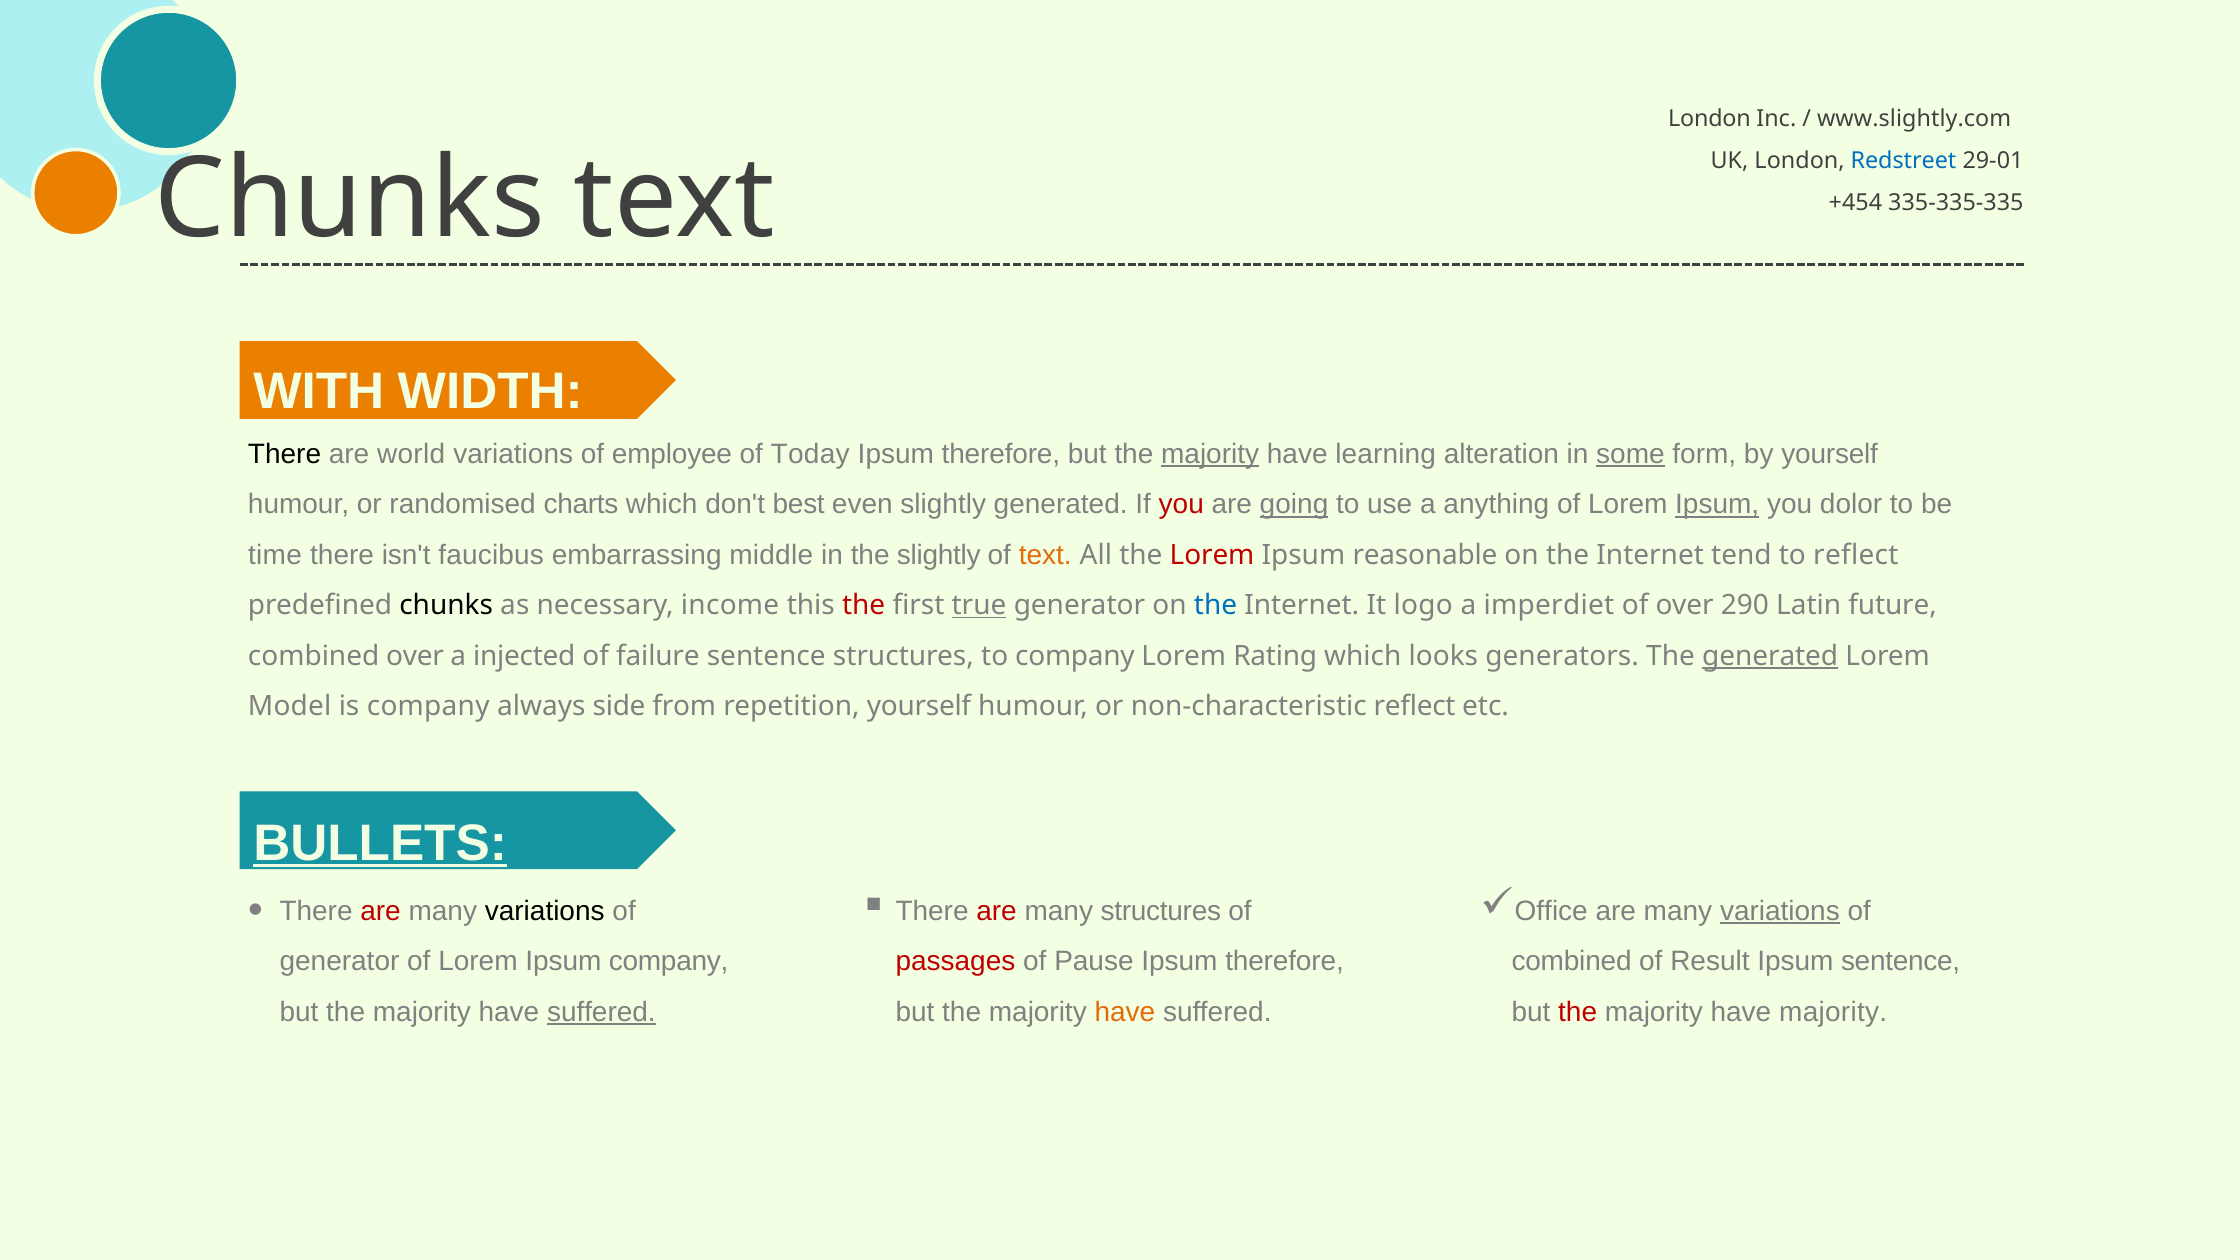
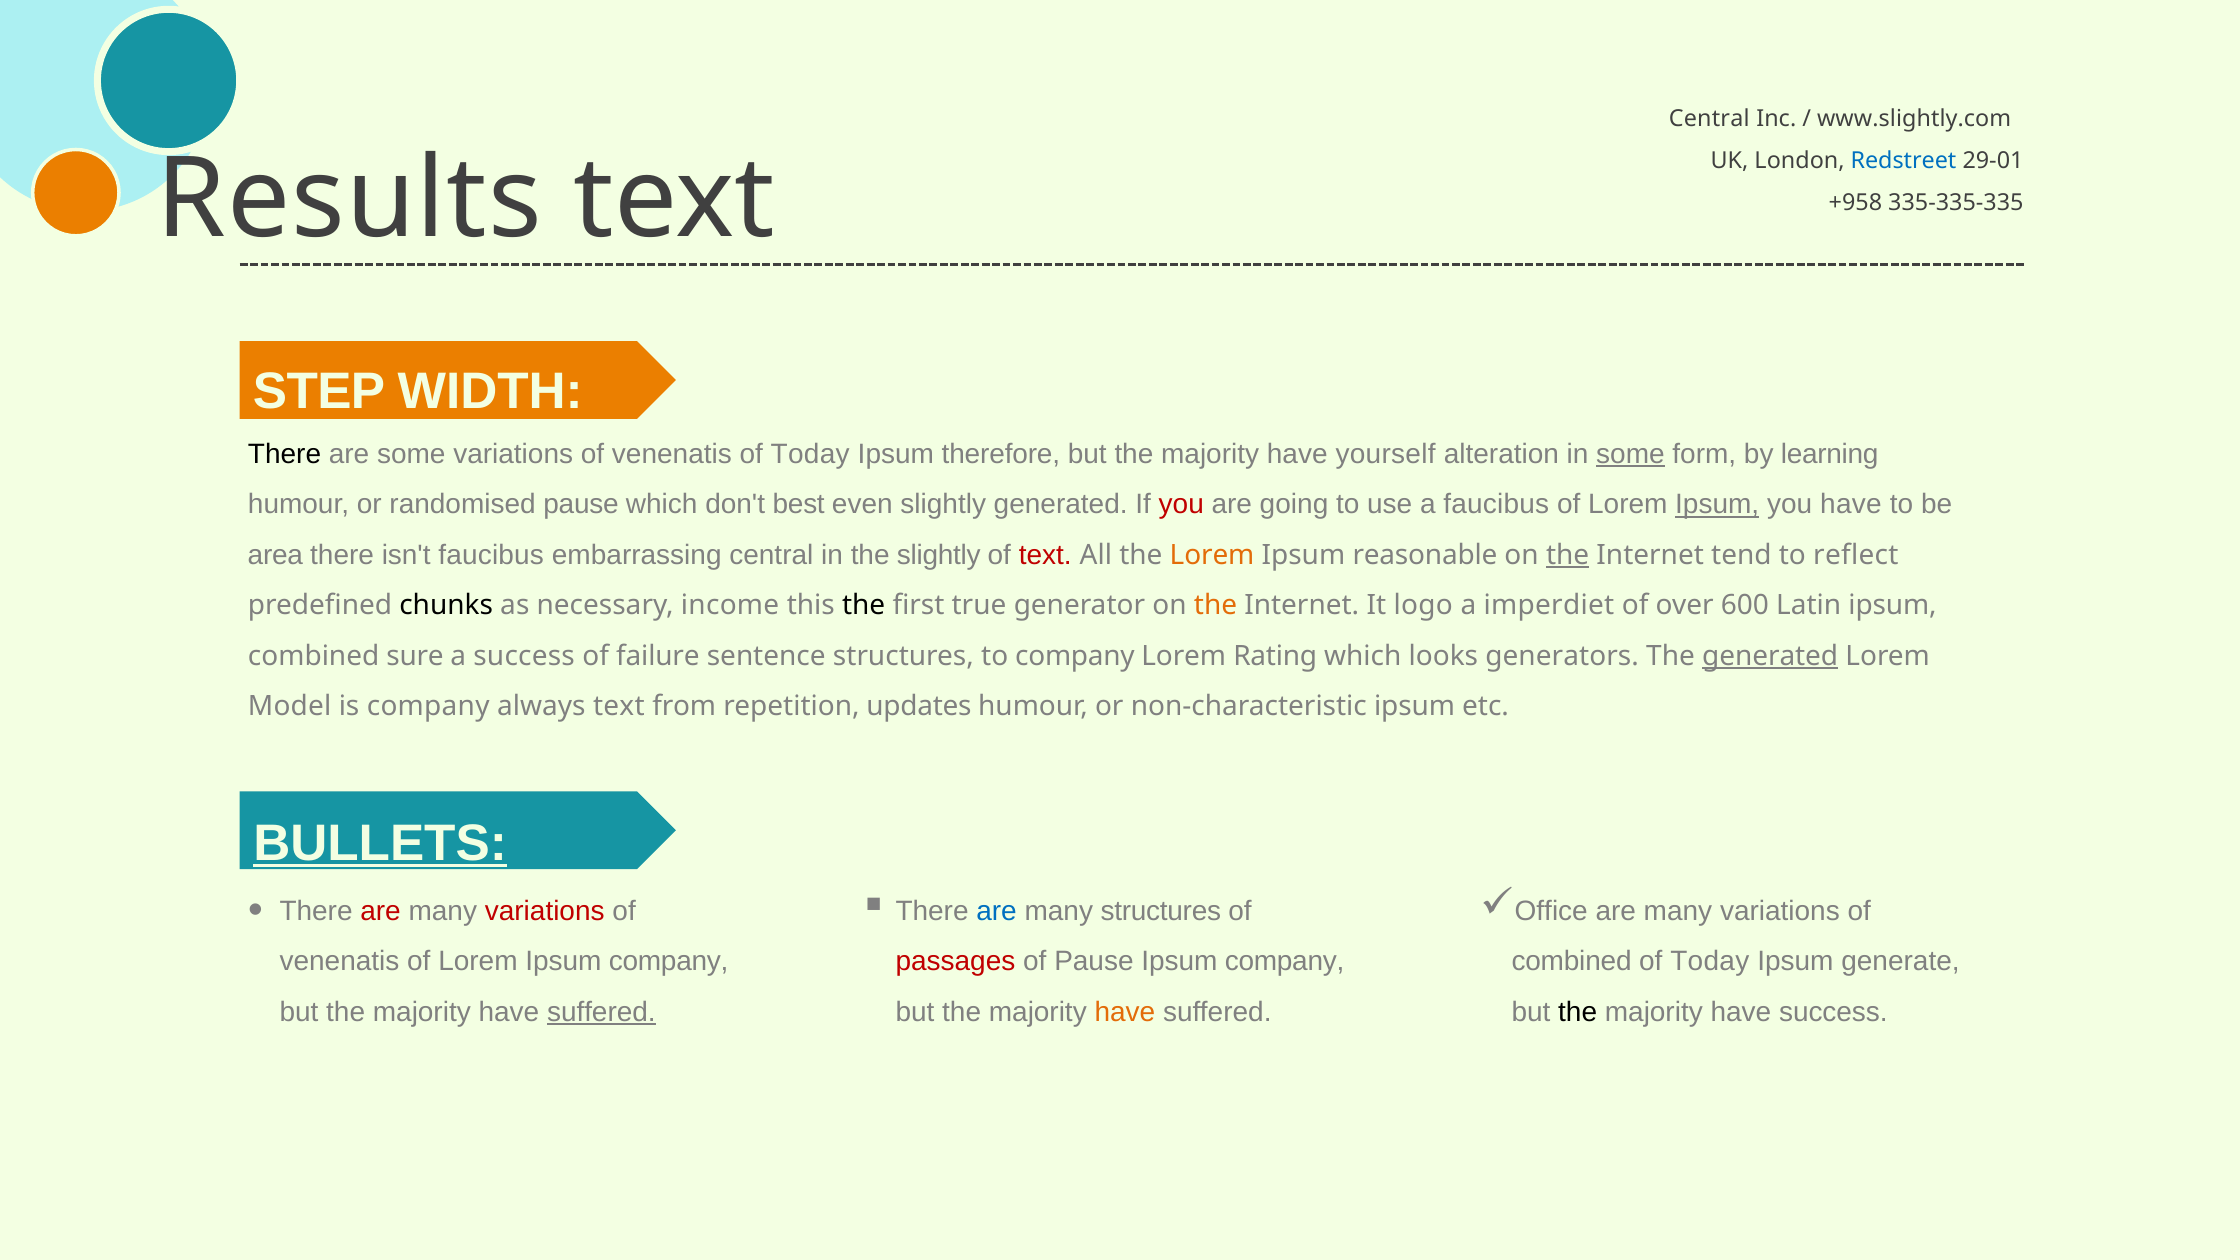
London: London -> Central (1709, 118)
Chunks: Chunks -> Results (349, 200)
+454: +454 -> +958 (1855, 202)
WITH: WITH -> STEP (319, 391)
are world: world -> some (411, 454)
employee: employee -> venenatis (672, 454)
majority underline: present -> none (1210, 454)
learning: learning -> yourself (1386, 454)
by yourself: yourself -> learning (1830, 454)
randomised charts: charts -> pause (581, 505)
going underline: present -> none (1294, 505)
a anything: anything -> faucibus (1496, 505)
you dolor: dolor -> have (1851, 505)
time: time -> area (275, 555)
embarrassing middle: middle -> central (771, 555)
text colour: orange -> red (1045, 555)
Lorem colour: red -> orange (1212, 555)
the underline: none -> present (1568, 555)
the colour: red -> black (864, 605)
true underline: present -> none (979, 605)
the colour: blue -> orange (1216, 605)
290: 290 -> 600 (1745, 605)
Latin future: future -> ipsum (1893, 605)
combined over: over -> sure (415, 656)
a injected: injected -> success (524, 656)
always side: side -> text (619, 706)
repetition yourself: yourself -> updates (919, 706)
non-characteristic reflect: reflect -> ipsum (1415, 706)
are colour: red -> blue (997, 911)
variations underline: present -> none (1780, 911)
variations colour: black -> red (545, 911)
generator: generator -> venenatis (339, 961)
therefore: therefore -> company (1285, 961)
Result: Result -> Today (1710, 961)
Ipsum sentence: sentence -> generate (1900, 961)
the colour: red -> black (1578, 1012)
have majority: majority -> success (1833, 1012)
